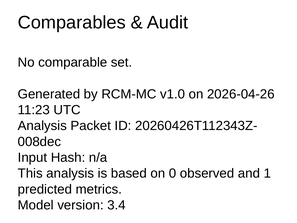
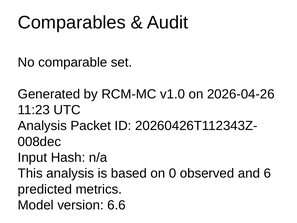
1: 1 -> 6 (267, 173)
3.4: 3.4 -> 6.6 (116, 205)
